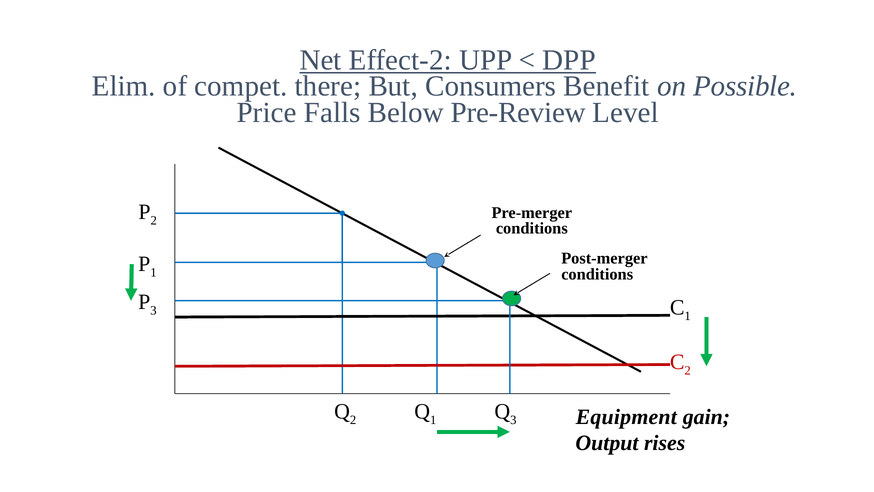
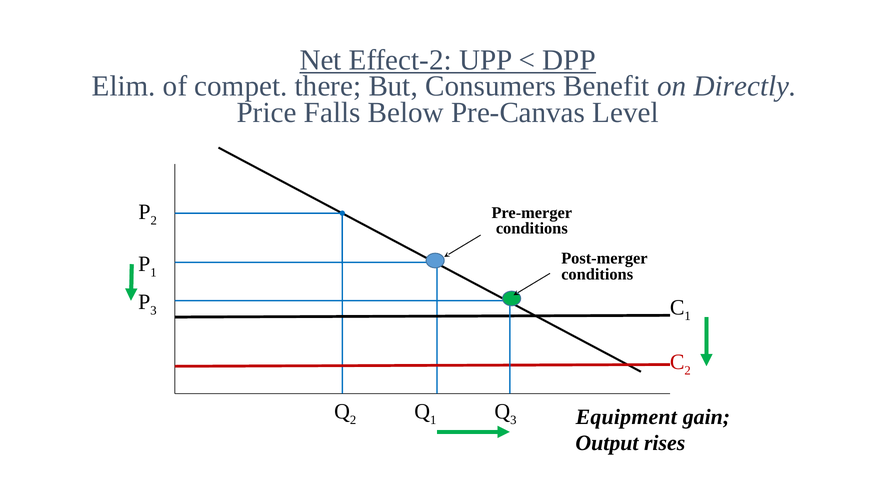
Possible: Possible -> Directly (745, 86)
Pre-Review: Pre-Review -> Pre-Canvas (518, 112)
